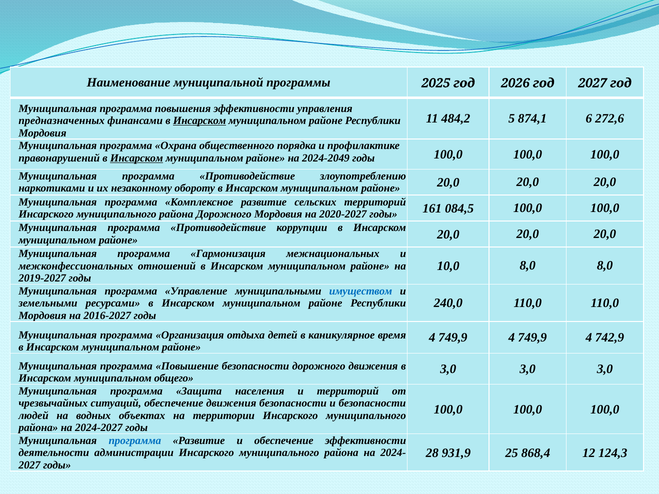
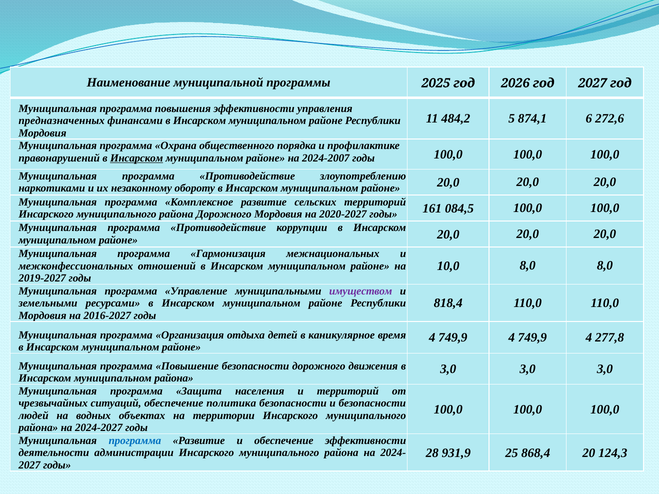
Инсарском underline: present -> none (200, 121)
2024-2049: 2024-2049 -> 2024-2007 (326, 158)
имуществом colour: blue -> purple (361, 291)
240,0: 240,0 -> 818,4 (448, 303)
742,9: 742,9 -> 277,8 (610, 338)
муниципальном общего: общего -> района (174, 378)
обеспечение движения: движения -> политика (231, 404)
12: 12 -> 20 (589, 453)
